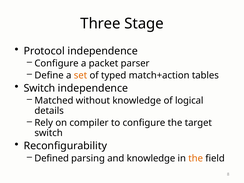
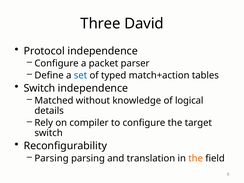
Stage: Stage -> David (144, 24)
set colour: orange -> blue (80, 75)
Defined: Defined -> Parsing (52, 158)
and knowledge: knowledge -> translation (151, 158)
